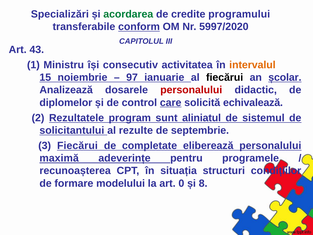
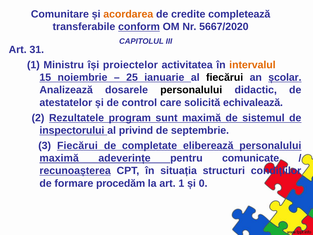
Specializări: Specializări -> Comunitare (60, 14)
acordarea colour: green -> orange (128, 14)
programului: programului -> completează (239, 14)
5997/2020: 5997/2020 -> 5667/2020 (224, 27)
43: 43 -> 31 (37, 50)
consecutiv: consecutiv -> proiectelor (130, 65)
97: 97 -> 25 (132, 77)
personalului colour: red -> black (191, 90)
diplomelor: diplomelor -> atestatelor (66, 102)
care underline: present -> none (171, 102)
sunt aliniatul: aliniatul -> maximă (202, 118)
solicitantului: solicitantului -> inspectorului (72, 130)
rezulte: rezulte -> privind (136, 130)
programele: programele -> comunicate (251, 158)
recunoașterea underline: none -> present (75, 171)
modelului: modelului -> procedăm (121, 183)
art 0: 0 -> 1 (181, 183)
8: 8 -> 0 (203, 183)
